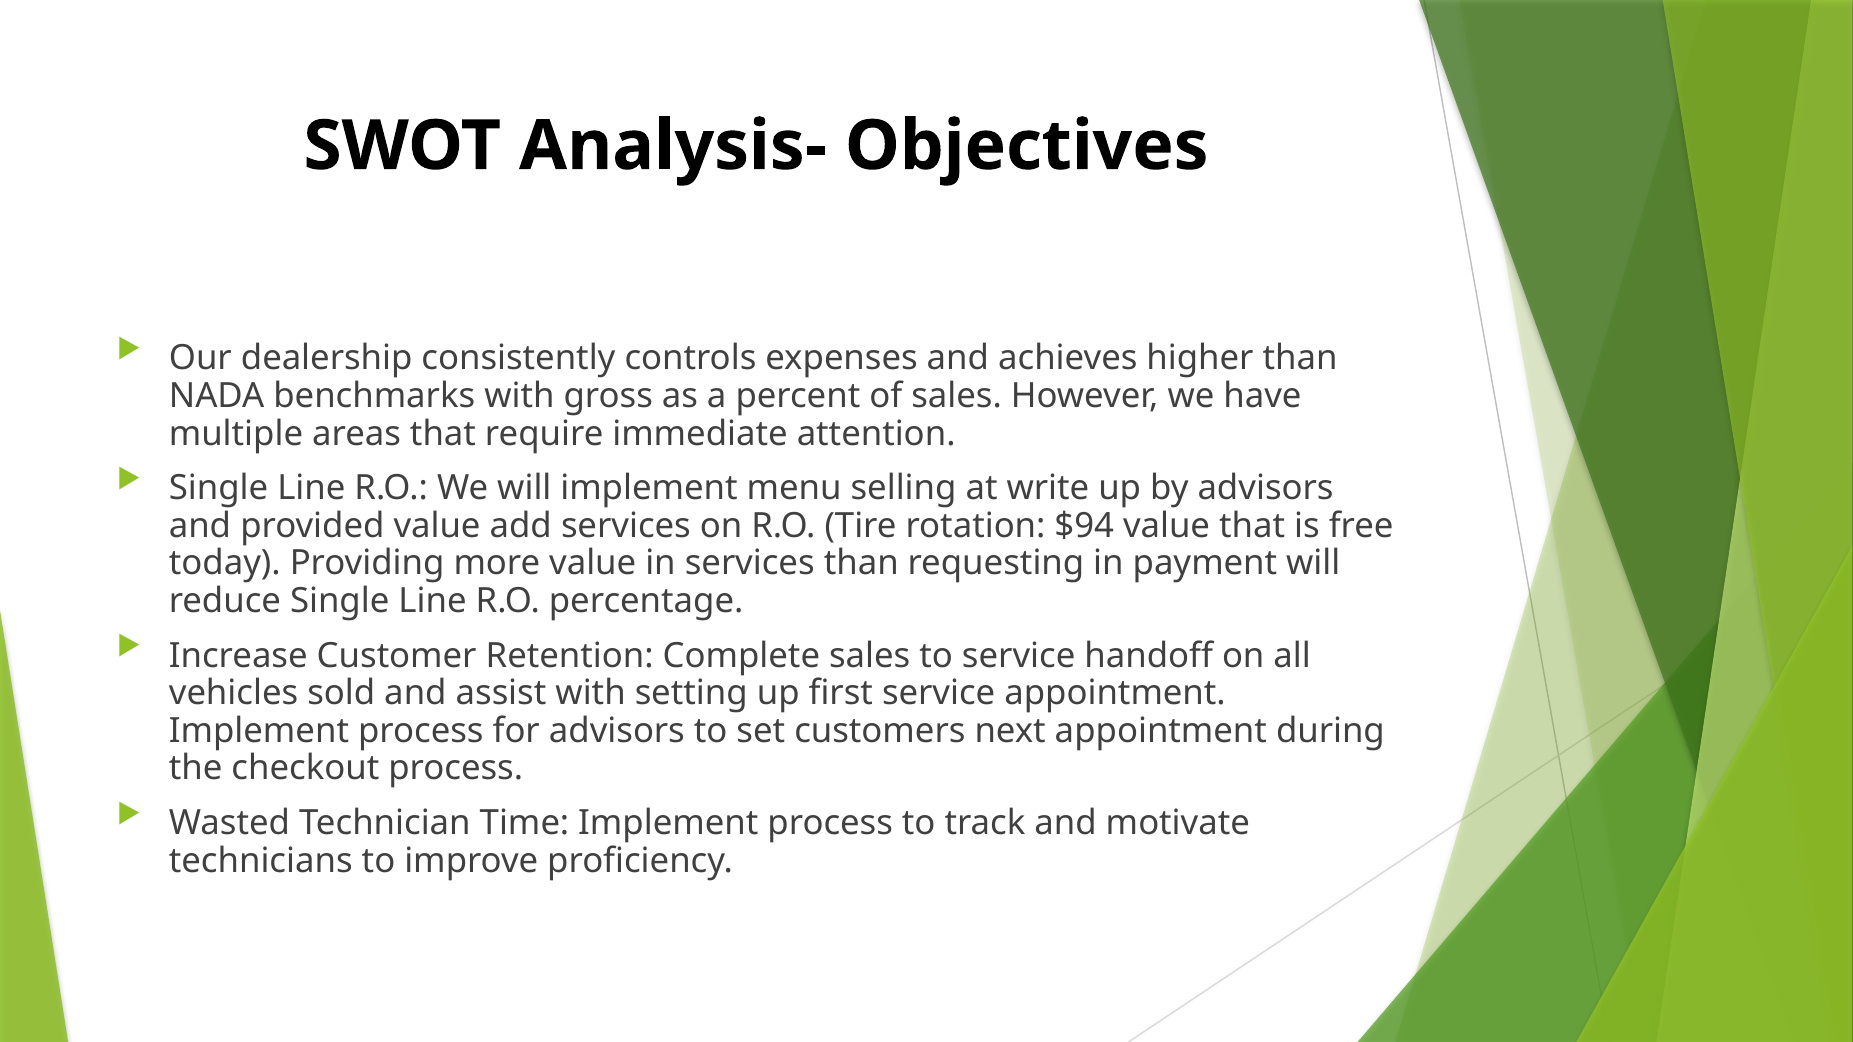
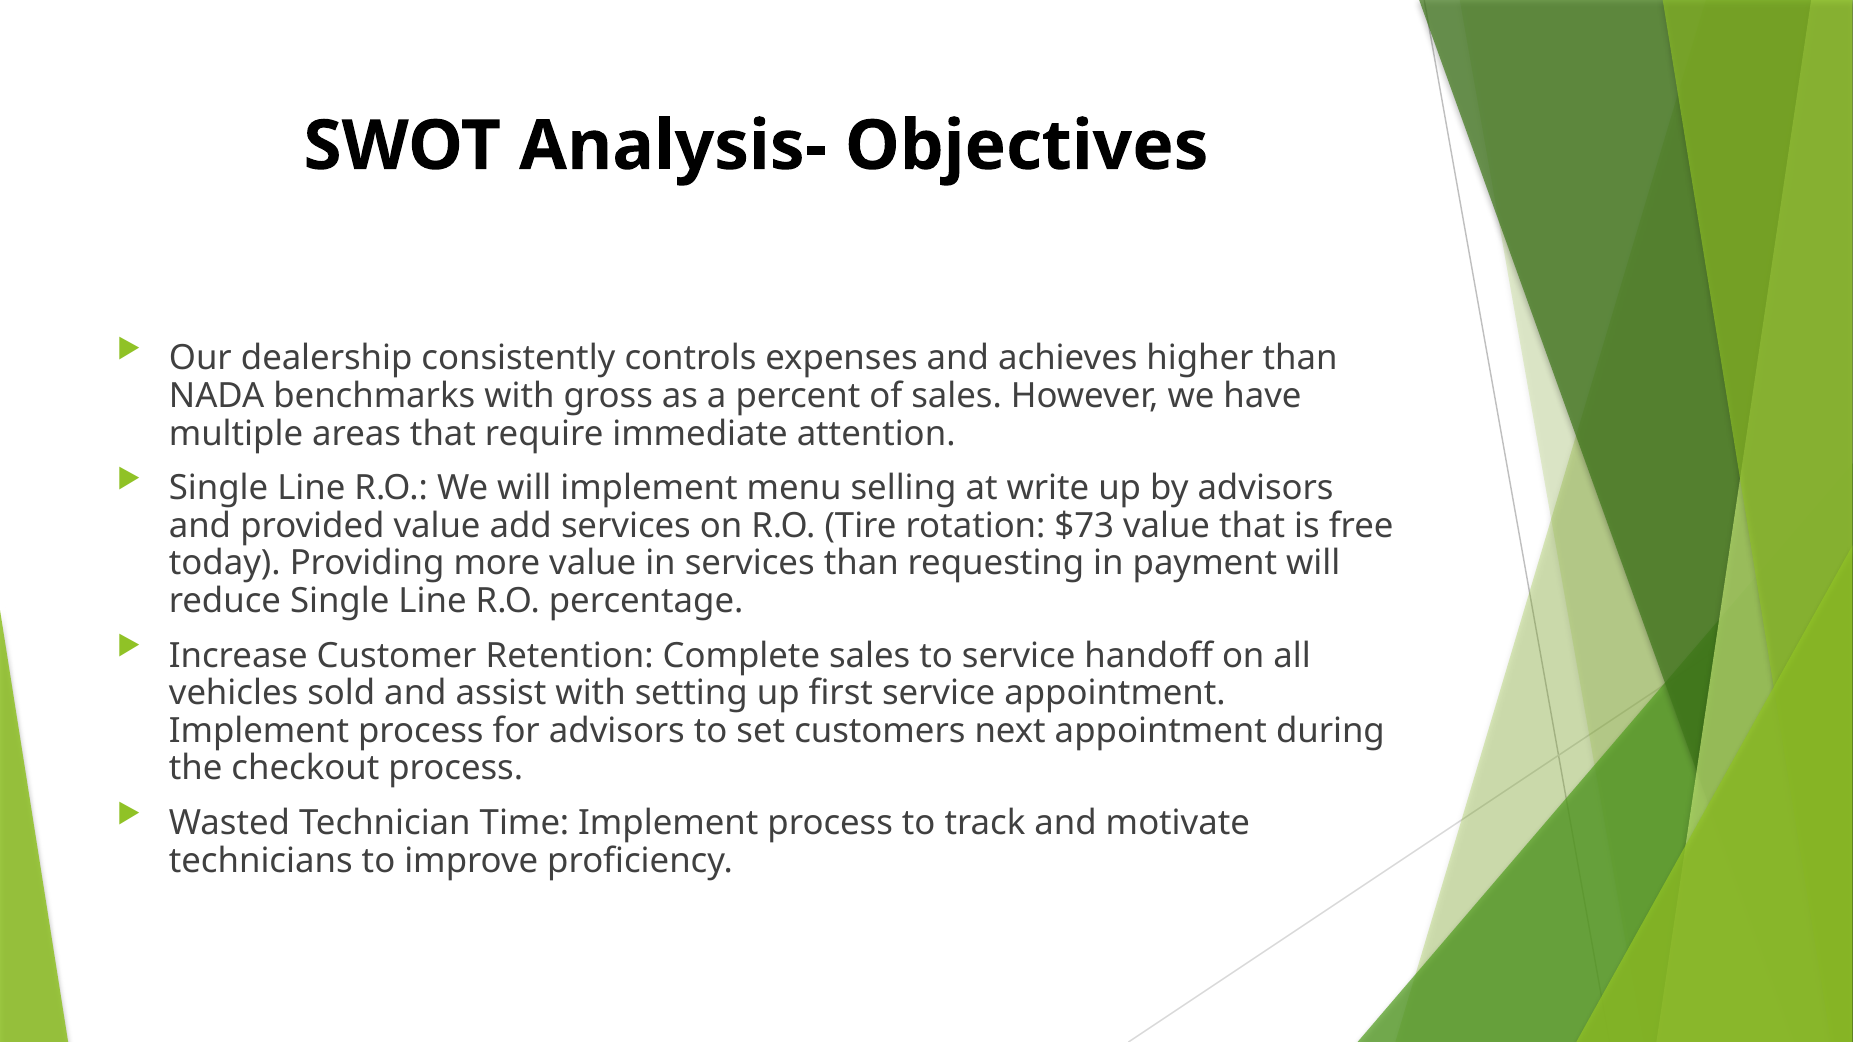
$94: $94 -> $73 (1084, 526)
